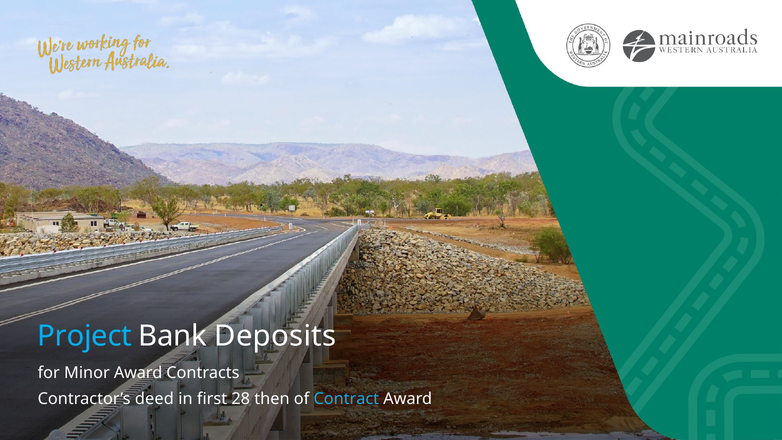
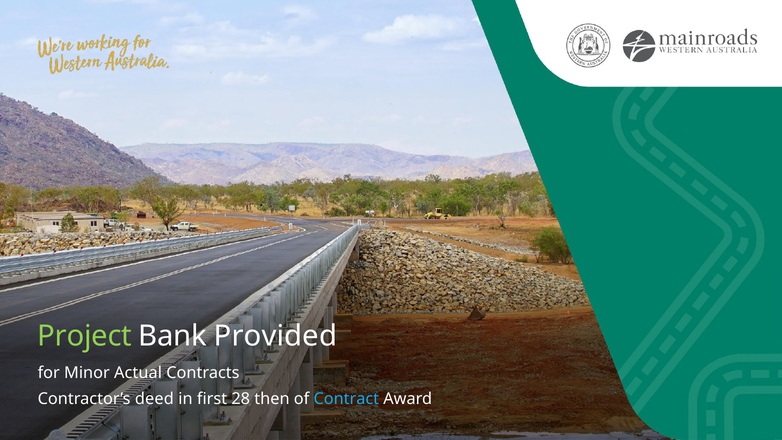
Project colour: light blue -> light green (85, 336)
Deposits: Deposits -> Provided (275, 336)
Minor Award: Award -> Actual (138, 373)
